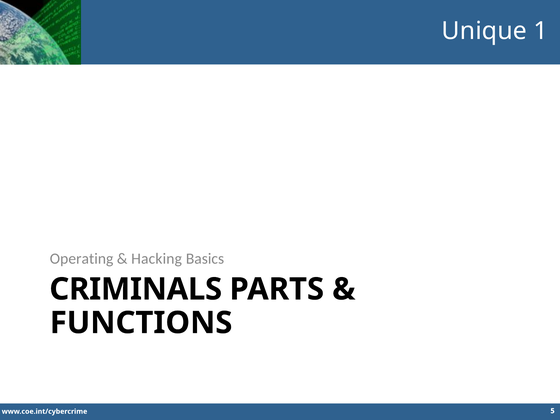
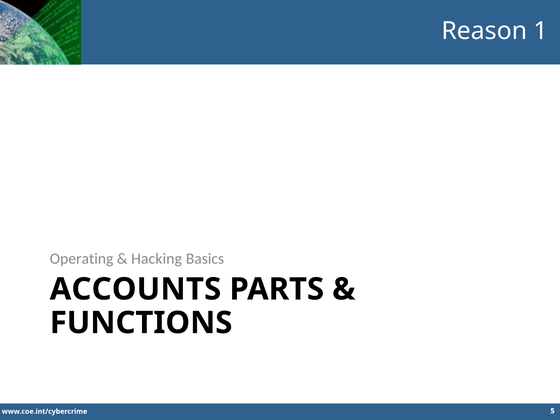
Unique: Unique -> Reason (484, 31)
CRIMINALS: CRIMINALS -> ACCOUNTS (135, 289)
